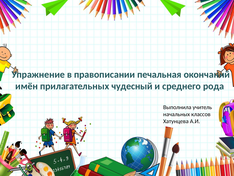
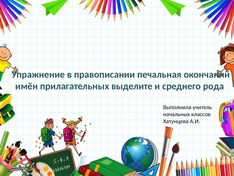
чудесный: чудесный -> выделите (132, 86)
